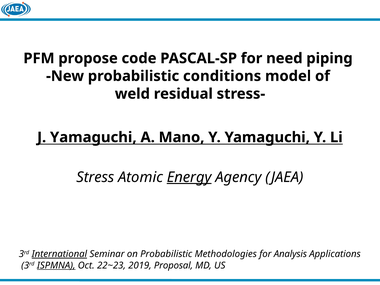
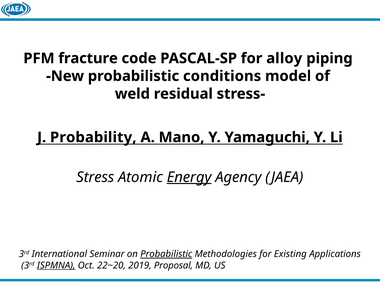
propose: propose -> fracture (88, 58)
need: need -> alloy (284, 58)
J Yamaguchi: Yamaguchi -> Probability (93, 137)
International underline: present -> none (59, 254)
Probabilistic underline: none -> present (166, 254)
Analysis: Analysis -> Existing (290, 254)
22~23: 22~23 -> 22~20 (111, 265)
